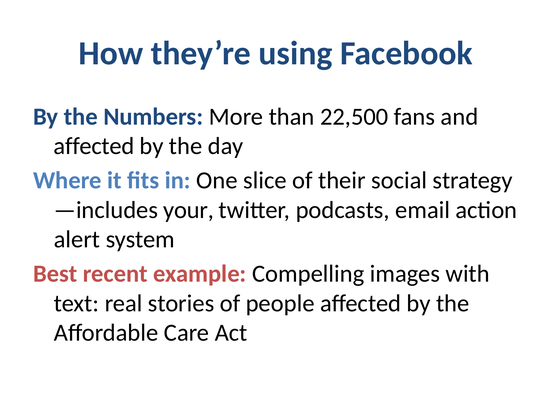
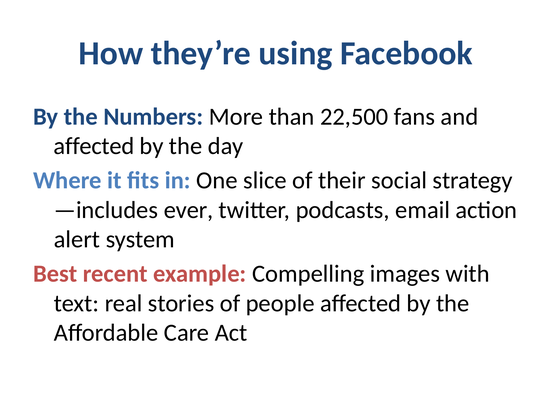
your: your -> ever (188, 210)
